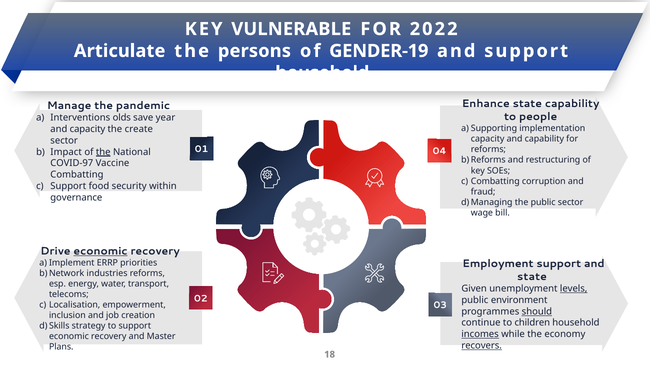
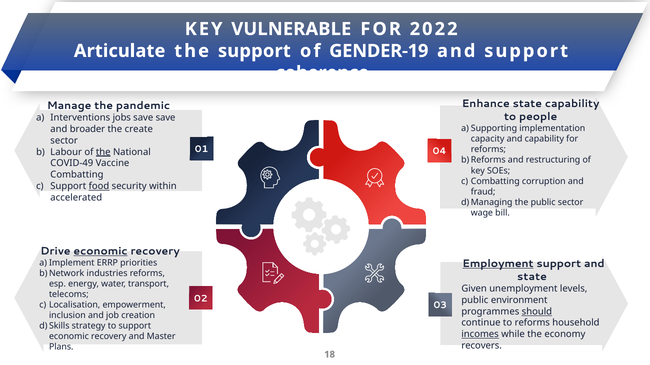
the persons: persons -> support (254, 51)
household: household -> coherence (322, 73)
olds: olds -> jobs (122, 118)
save year: year -> save (166, 118)
and capacity: capacity -> broader (87, 129)
Impact: Impact -> Labour (66, 152)
COVID-97: COVID-97 -> COVID-49 (72, 164)
food underline: none -> present (99, 186)
governance: governance -> accelerated (76, 198)
Employment underline: none -> present (498, 264)
levels underline: present -> none (574, 289)
to children: children -> reforms (532, 323)
recovers underline: present -> none (482, 346)
